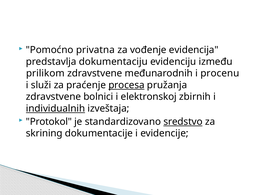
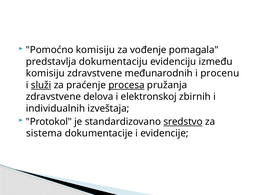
Pomoćno privatna: privatna -> komisiju (95, 50)
evidencija: evidencija -> pomagala (194, 50)
prilikom: prilikom -> komisiju (45, 73)
služi underline: none -> present (41, 85)
bolnici: bolnici -> delova (98, 97)
individualnih underline: present -> none (55, 108)
skrining: skrining -> sistema (44, 133)
